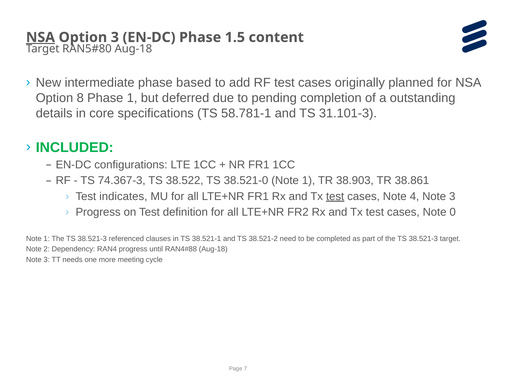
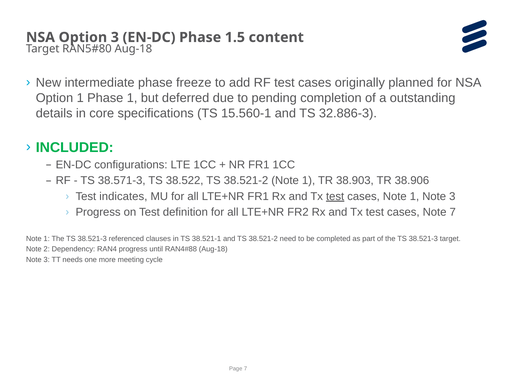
NSA underline: present -> none (40, 37)
based: based -> freeze (194, 83)
Option 8: 8 -> 1 (80, 98)
58.781-1: 58.781-1 -> 15.560-1 (246, 113)
31.101-3: 31.101-3 -> 32.886-3 (348, 113)
74.367-3: 74.367-3 -> 38.571-3 (122, 181)
38.522 TS 38.521-0: 38.521-0 -> 38.521-2 (246, 181)
38.861: 38.861 -> 38.906 (412, 181)
cases Note 4: 4 -> 1 (414, 196)
Note 0: 0 -> 7 (453, 212)
